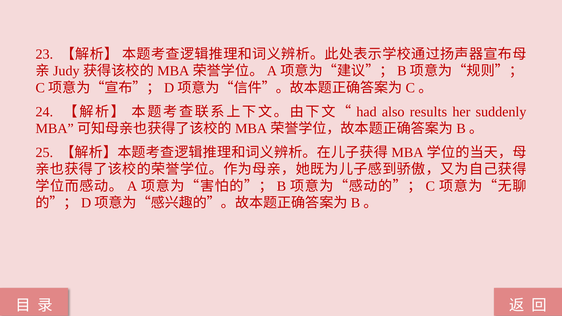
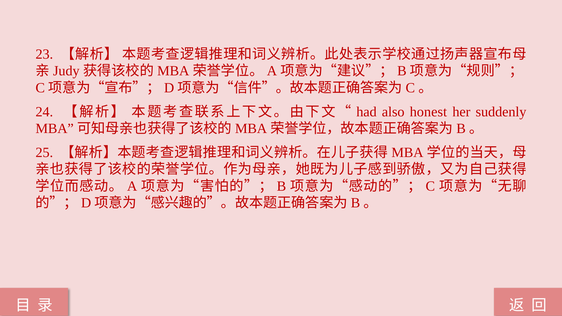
results: results -> honest (428, 112)
